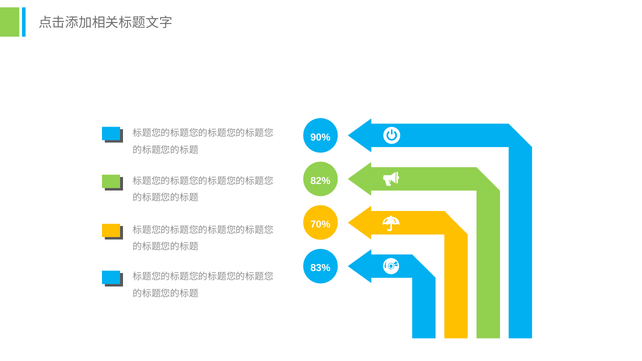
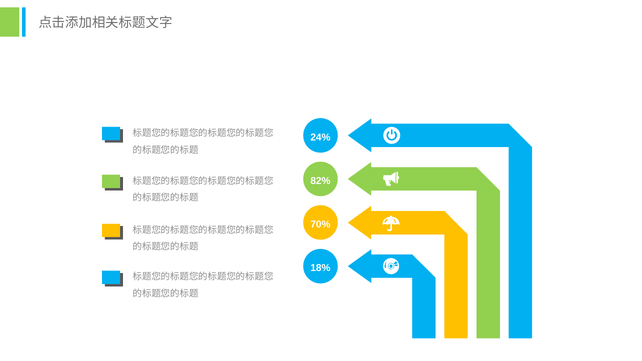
90%: 90% -> 24% (320, 137)
83%: 83% -> 18% (320, 268)
